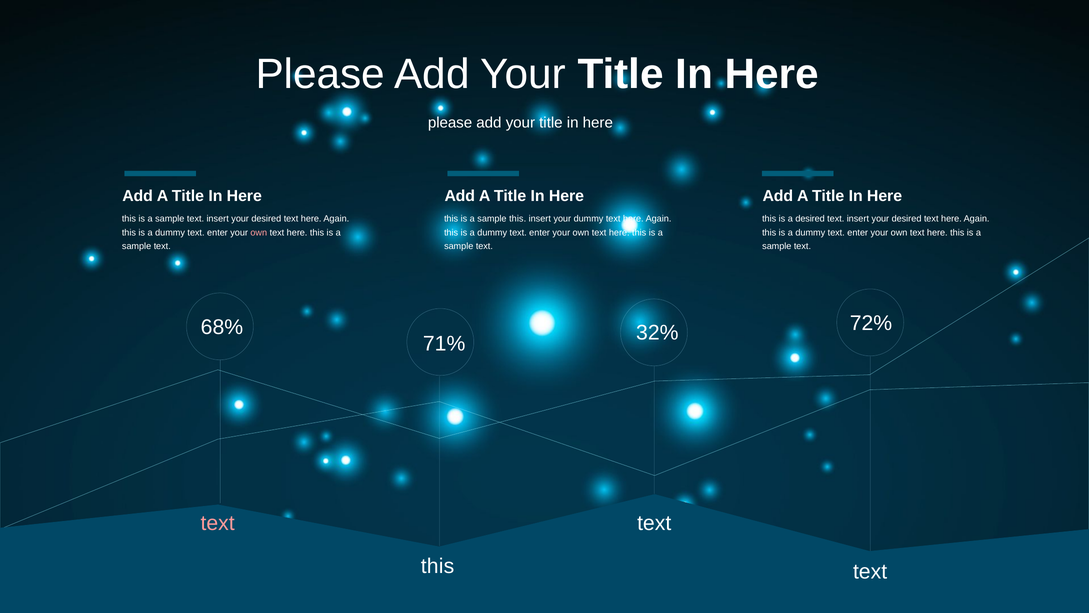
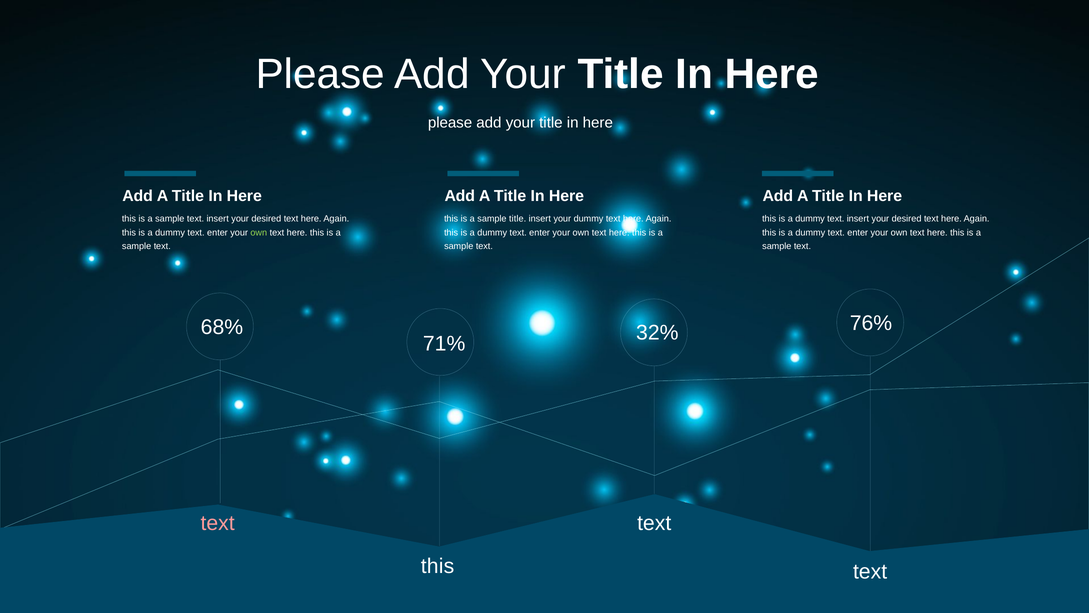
sample this: this -> title (518, 219)
desired: desired -> dummy (810, 219)
own colour: pink -> light green (259, 232)
72%: 72% -> 76% (871, 323)
